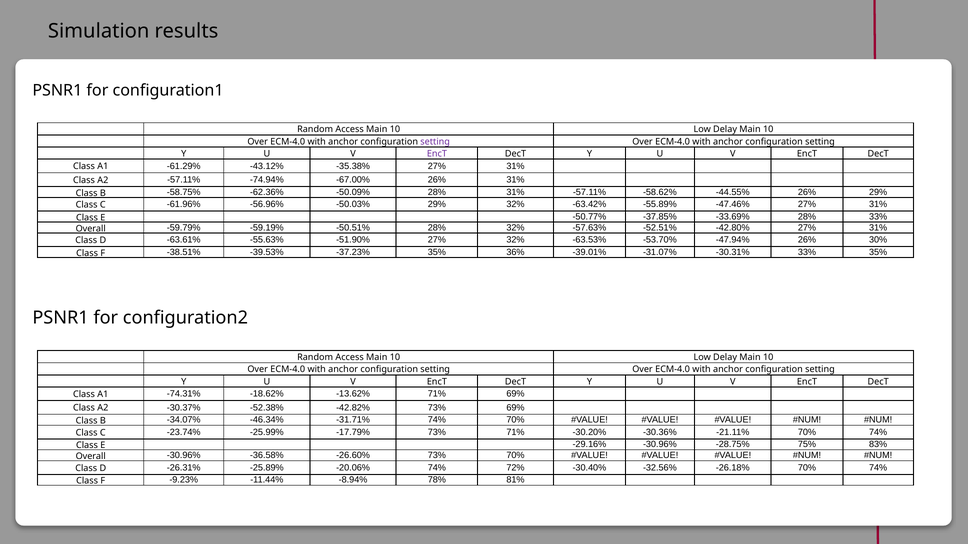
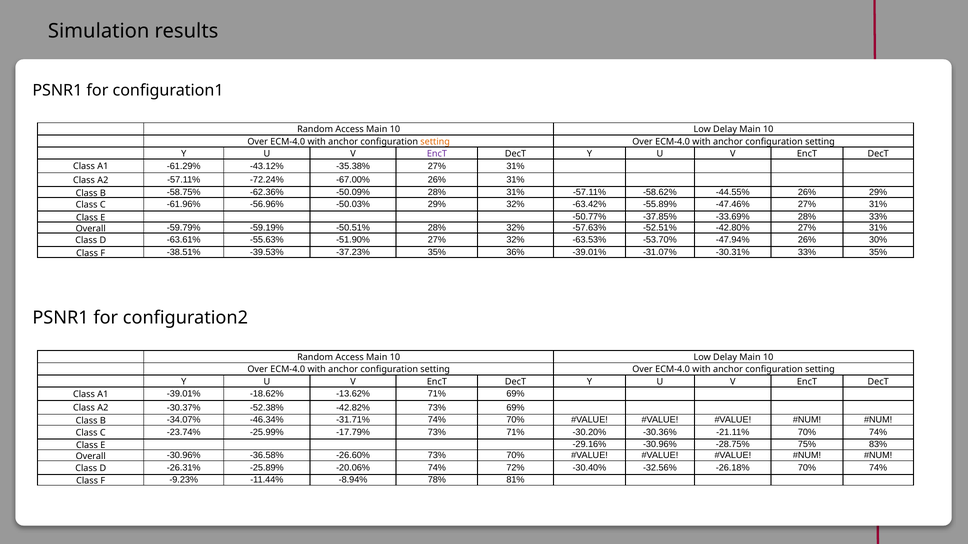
setting colour: purple -> orange (435, 142)
-74.94%: -74.94% -> -72.24% (267, 180)
A1 -74.31%: -74.31% -> -39.01% (184, 394)
